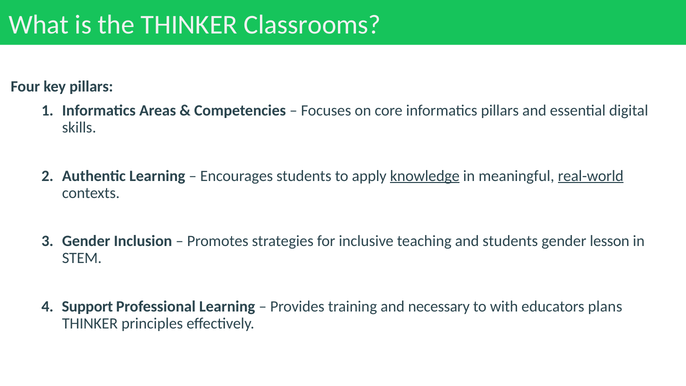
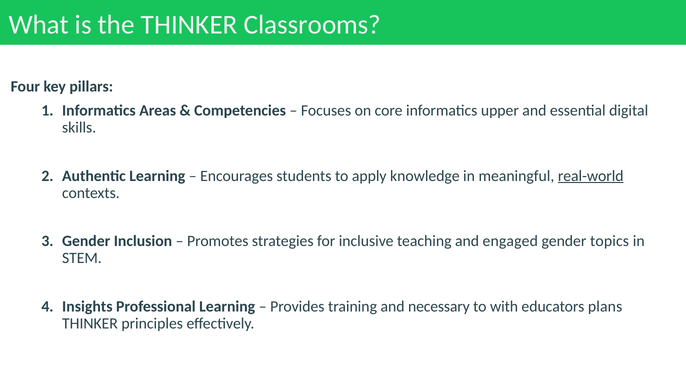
informatics pillars: pillars -> upper (500, 111)
knowledge underline: present -> none (425, 176)
and students: students -> engaged (510, 241)
lesson: lesson -> topics (610, 241)
Support: Support -> Insights (87, 306)
